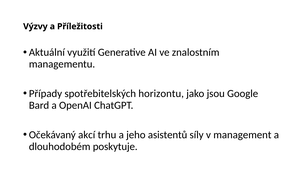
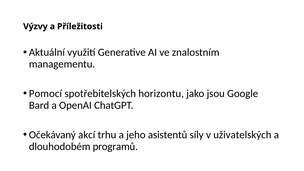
Případy: Případy -> Pomocí (45, 94)
management: management -> uživatelských (242, 135)
poskytuje: poskytuje -> programů (115, 146)
